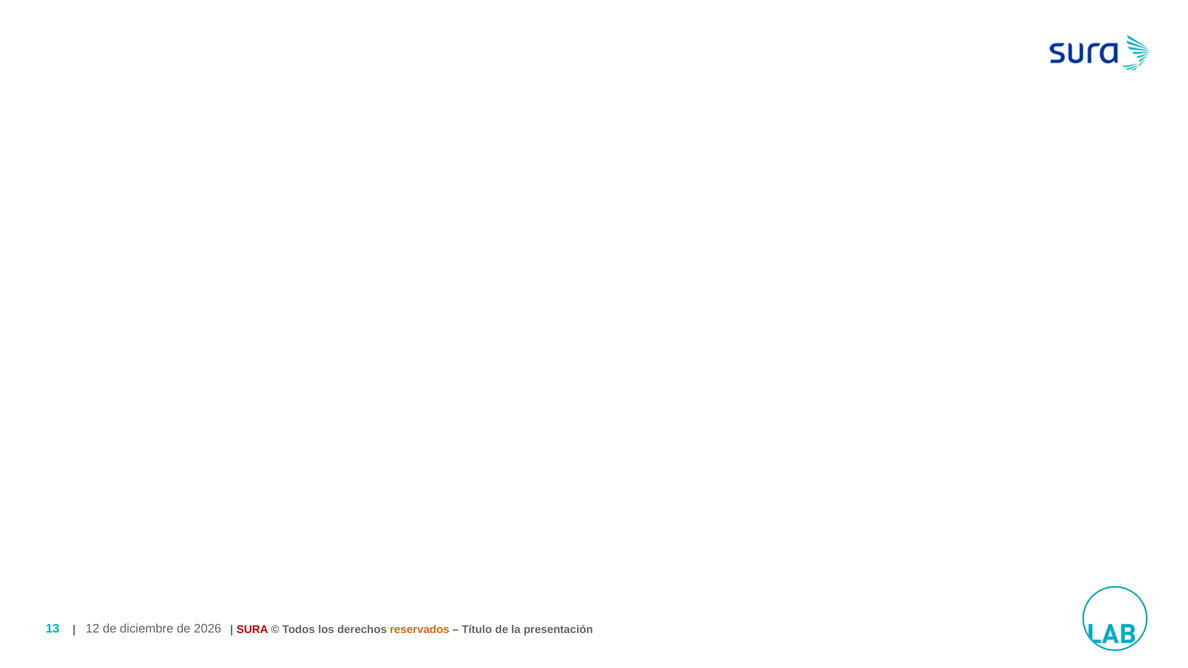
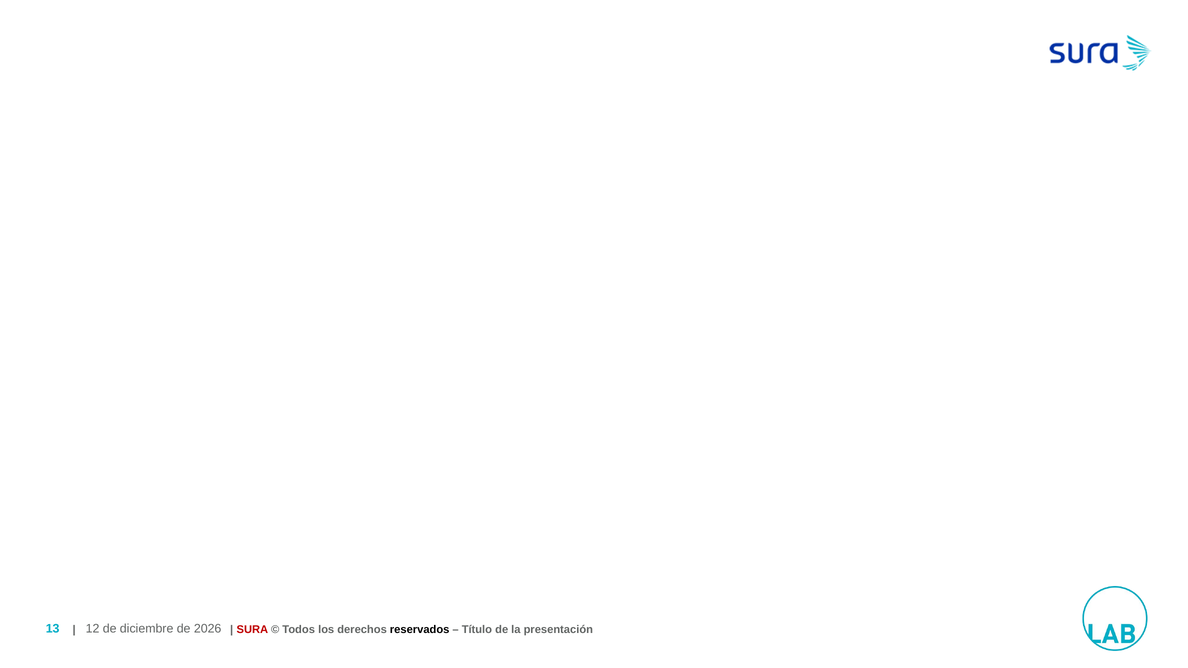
reservados colour: orange -> black (420, 630)
